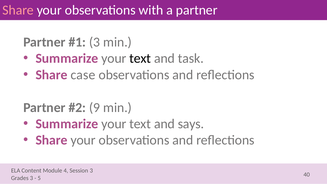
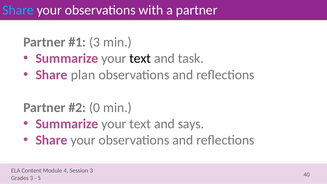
Share colour: pink -> light blue (18, 10)
case: case -> plan (83, 75)
9: 9 -> 0 (95, 107)
